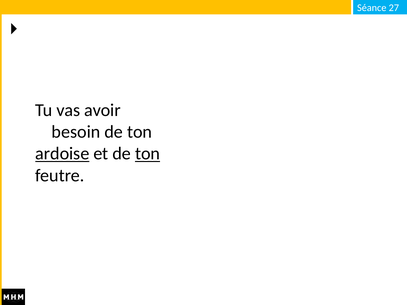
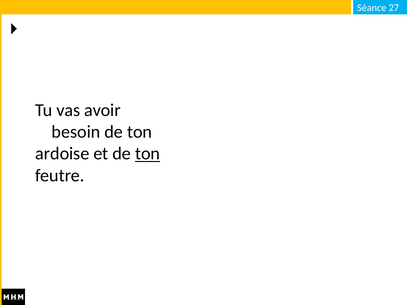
ardoise underline: present -> none (62, 154)
